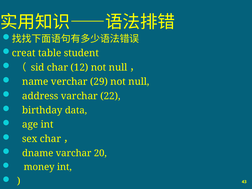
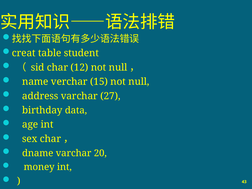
29: 29 -> 15 (99, 82)
22: 22 -> 27 (110, 96)
